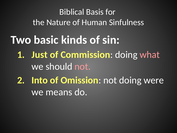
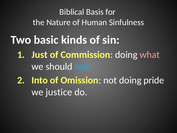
not colour: pink -> light blue (83, 66)
were: were -> pride (154, 80)
means: means -> justice (59, 92)
